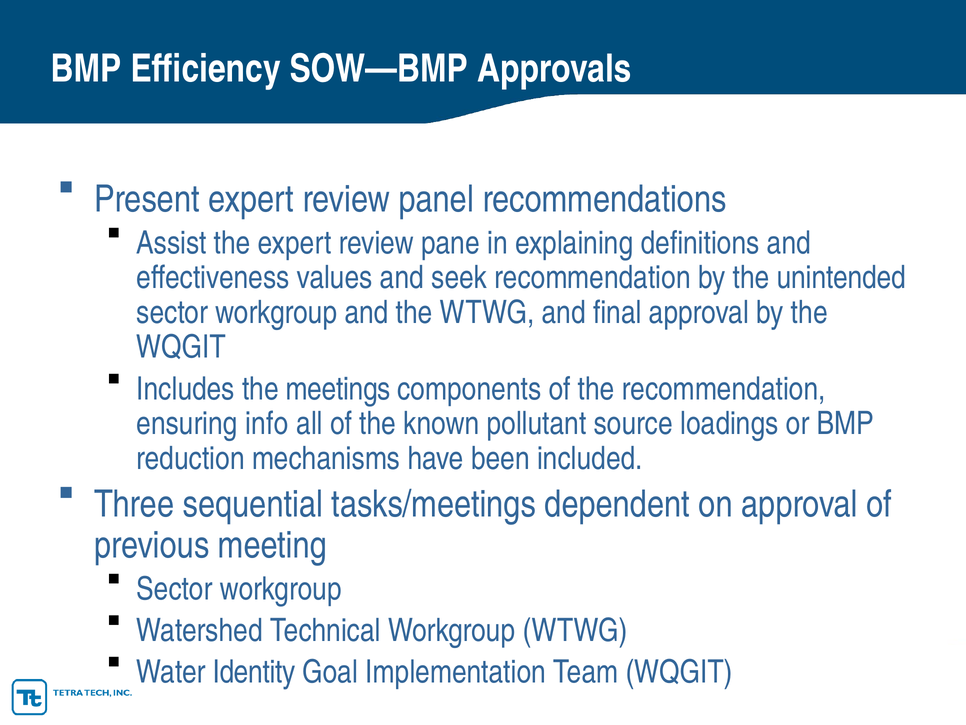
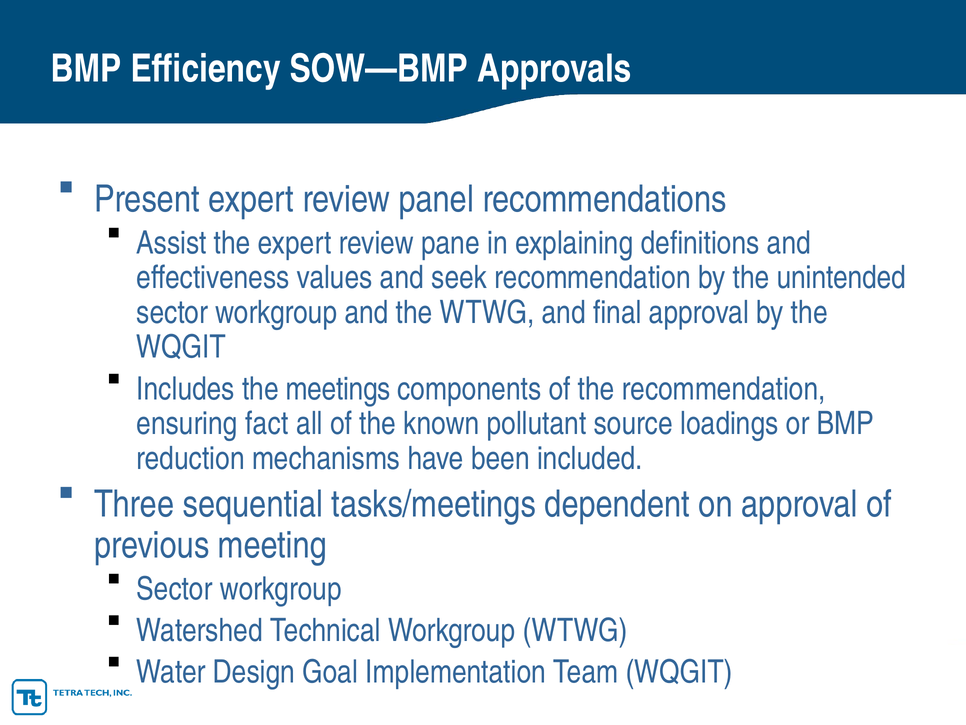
info: info -> fact (267, 423)
Identity: Identity -> Design (254, 672)
